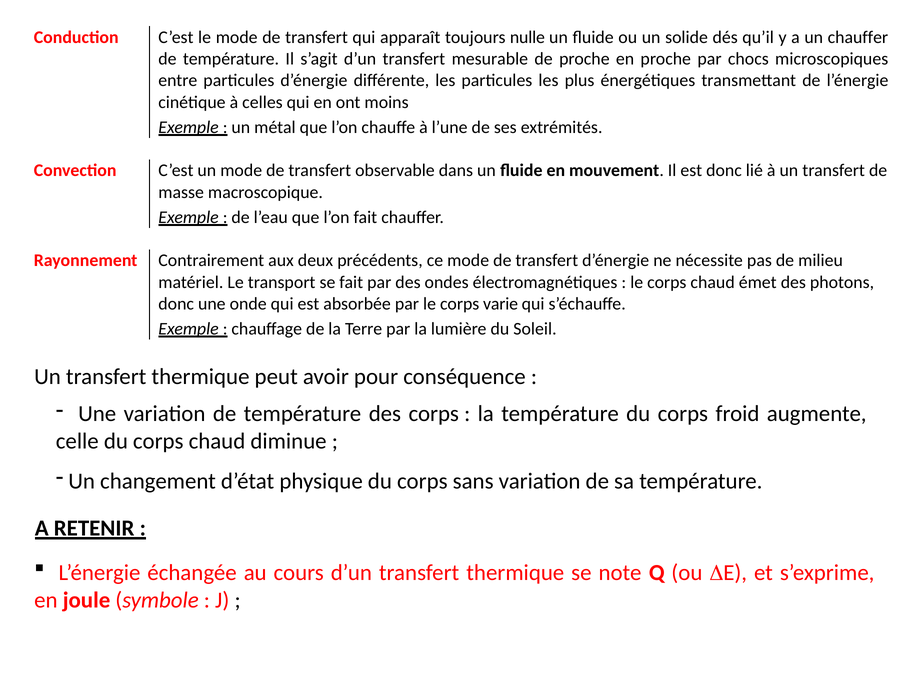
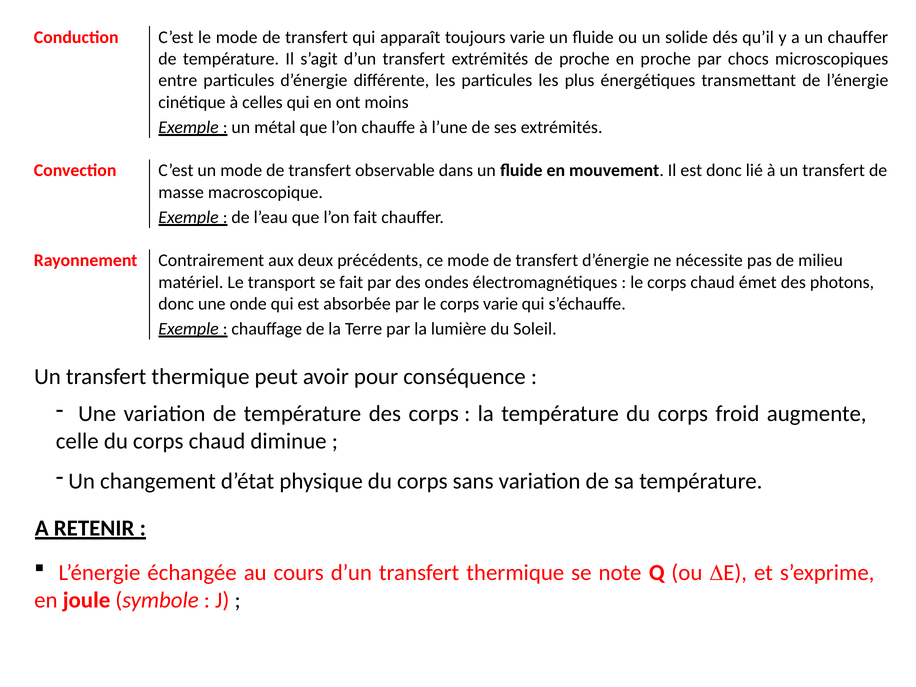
toujours nulle: nulle -> varie (527, 37)
transfert mesurable: mesurable -> extrémités (490, 59)
